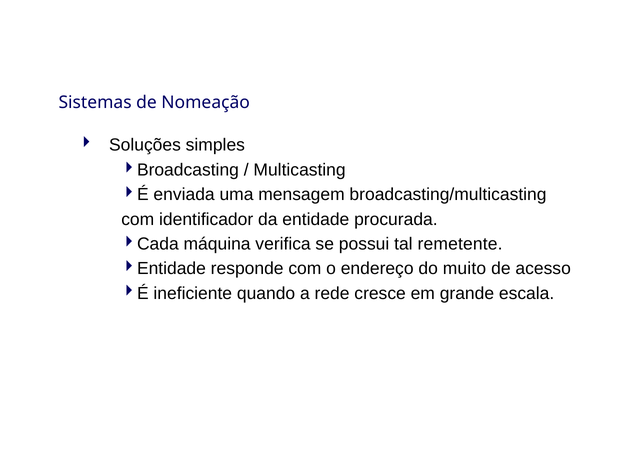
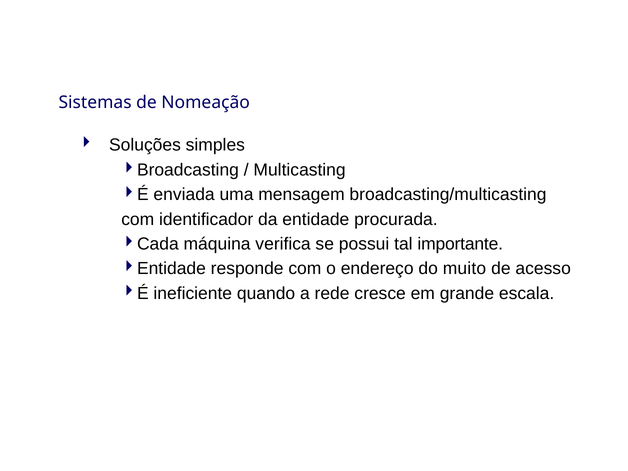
remetente: remetente -> importante (460, 244)
